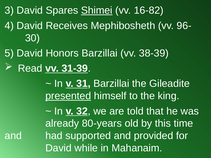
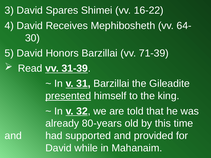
Shimei underline: present -> none (97, 10)
16-82: 16-82 -> 16-22 (149, 10)
96-: 96- -> 64- (184, 26)
38-39: 38-39 -> 71-39 (154, 53)
